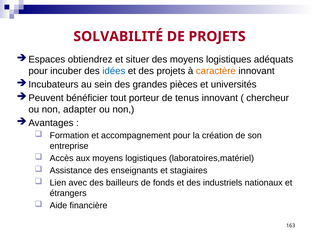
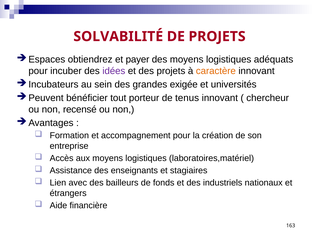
situer: situer -> payer (138, 59)
idées colour: blue -> purple (114, 71)
pièces: pièces -> exigée (184, 84)
adapter: adapter -> recensé (80, 109)
